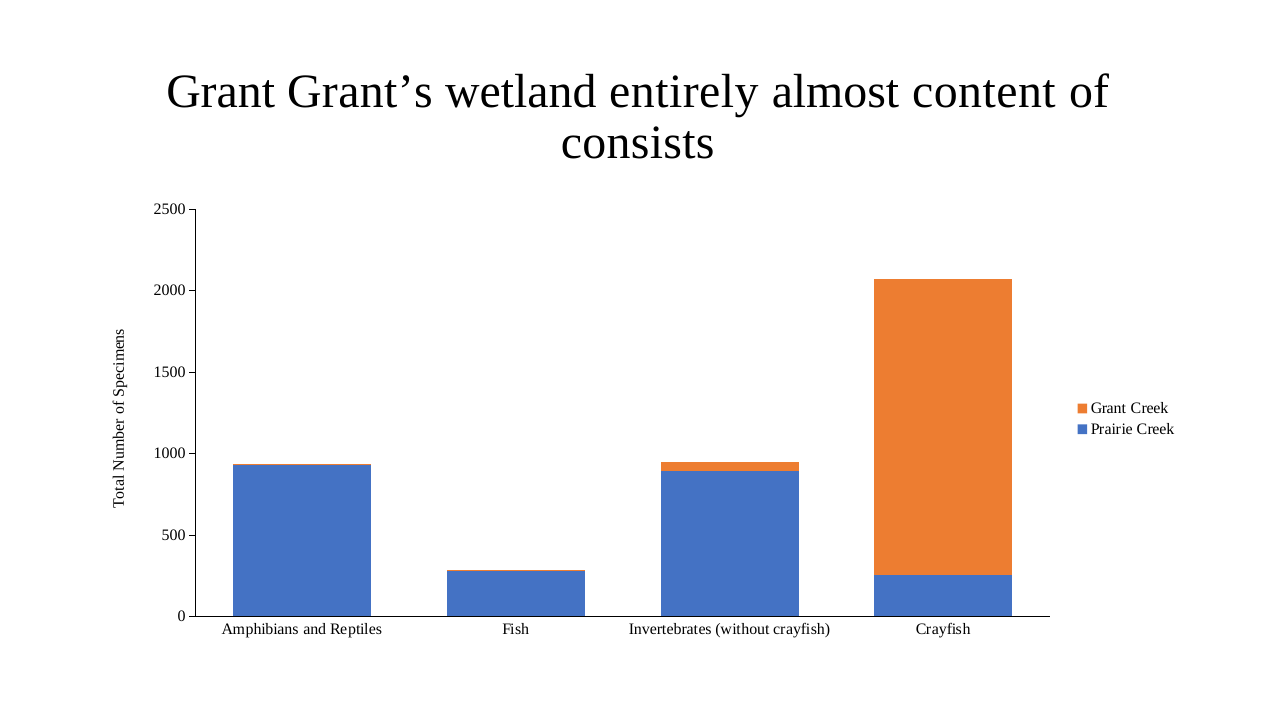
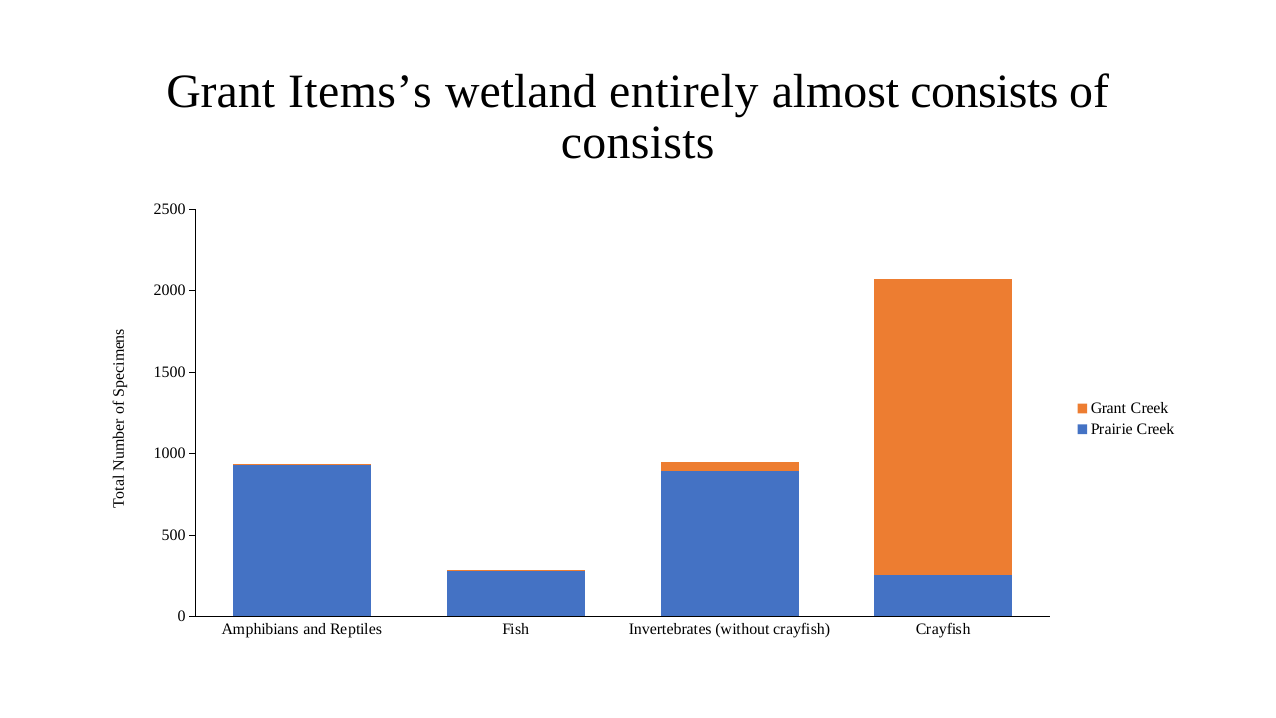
Grant’s: Grant’s -> Items’s (360, 91)
almost content: content -> consists (984, 91)
